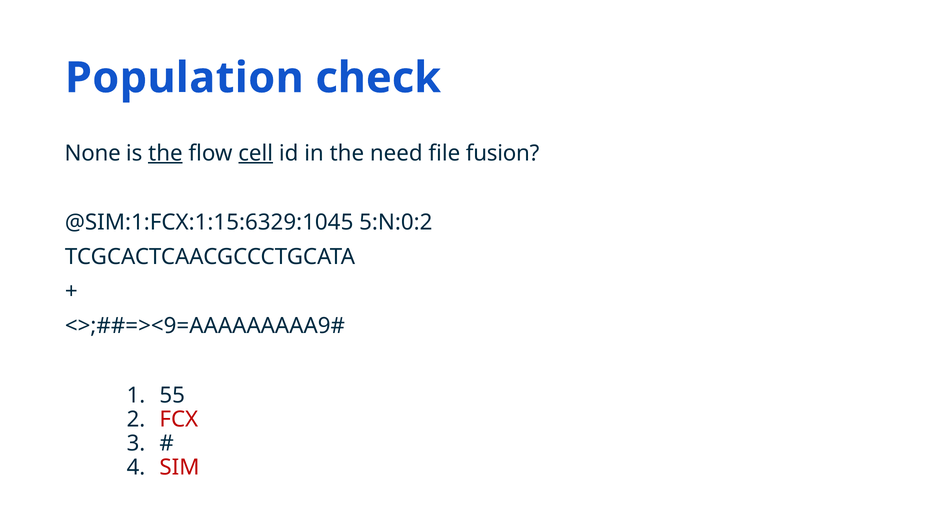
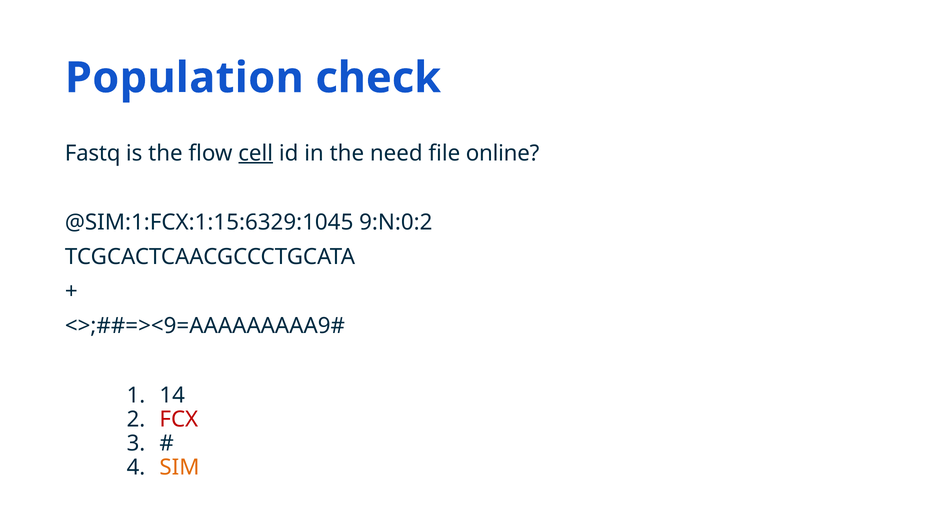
None: None -> Fastq (93, 153)
the underline: present -> none (165, 153)
fusion: fusion -> online (503, 153)
5:N:0:2: 5:N:0:2 -> 9:N:0:2 (396, 223)
55: 55 -> 14 (172, 396)
SIM colour: red -> orange (179, 468)
